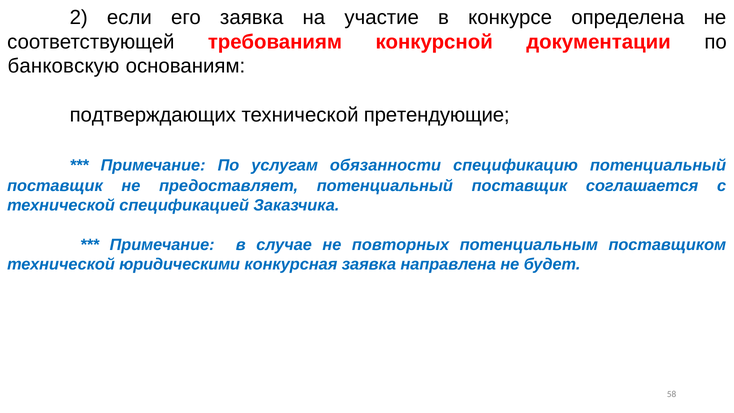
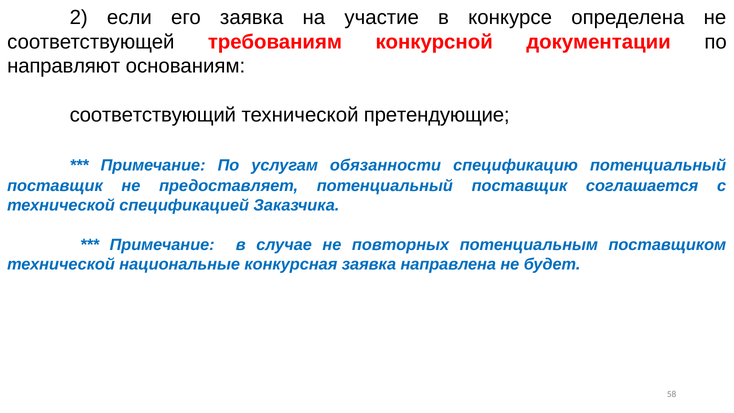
банковскую: банковскую -> направляют (64, 66)
подтверждающих: подтверждающих -> соответствующий (153, 115)
юридическими: юридическими -> национальные (180, 264)
